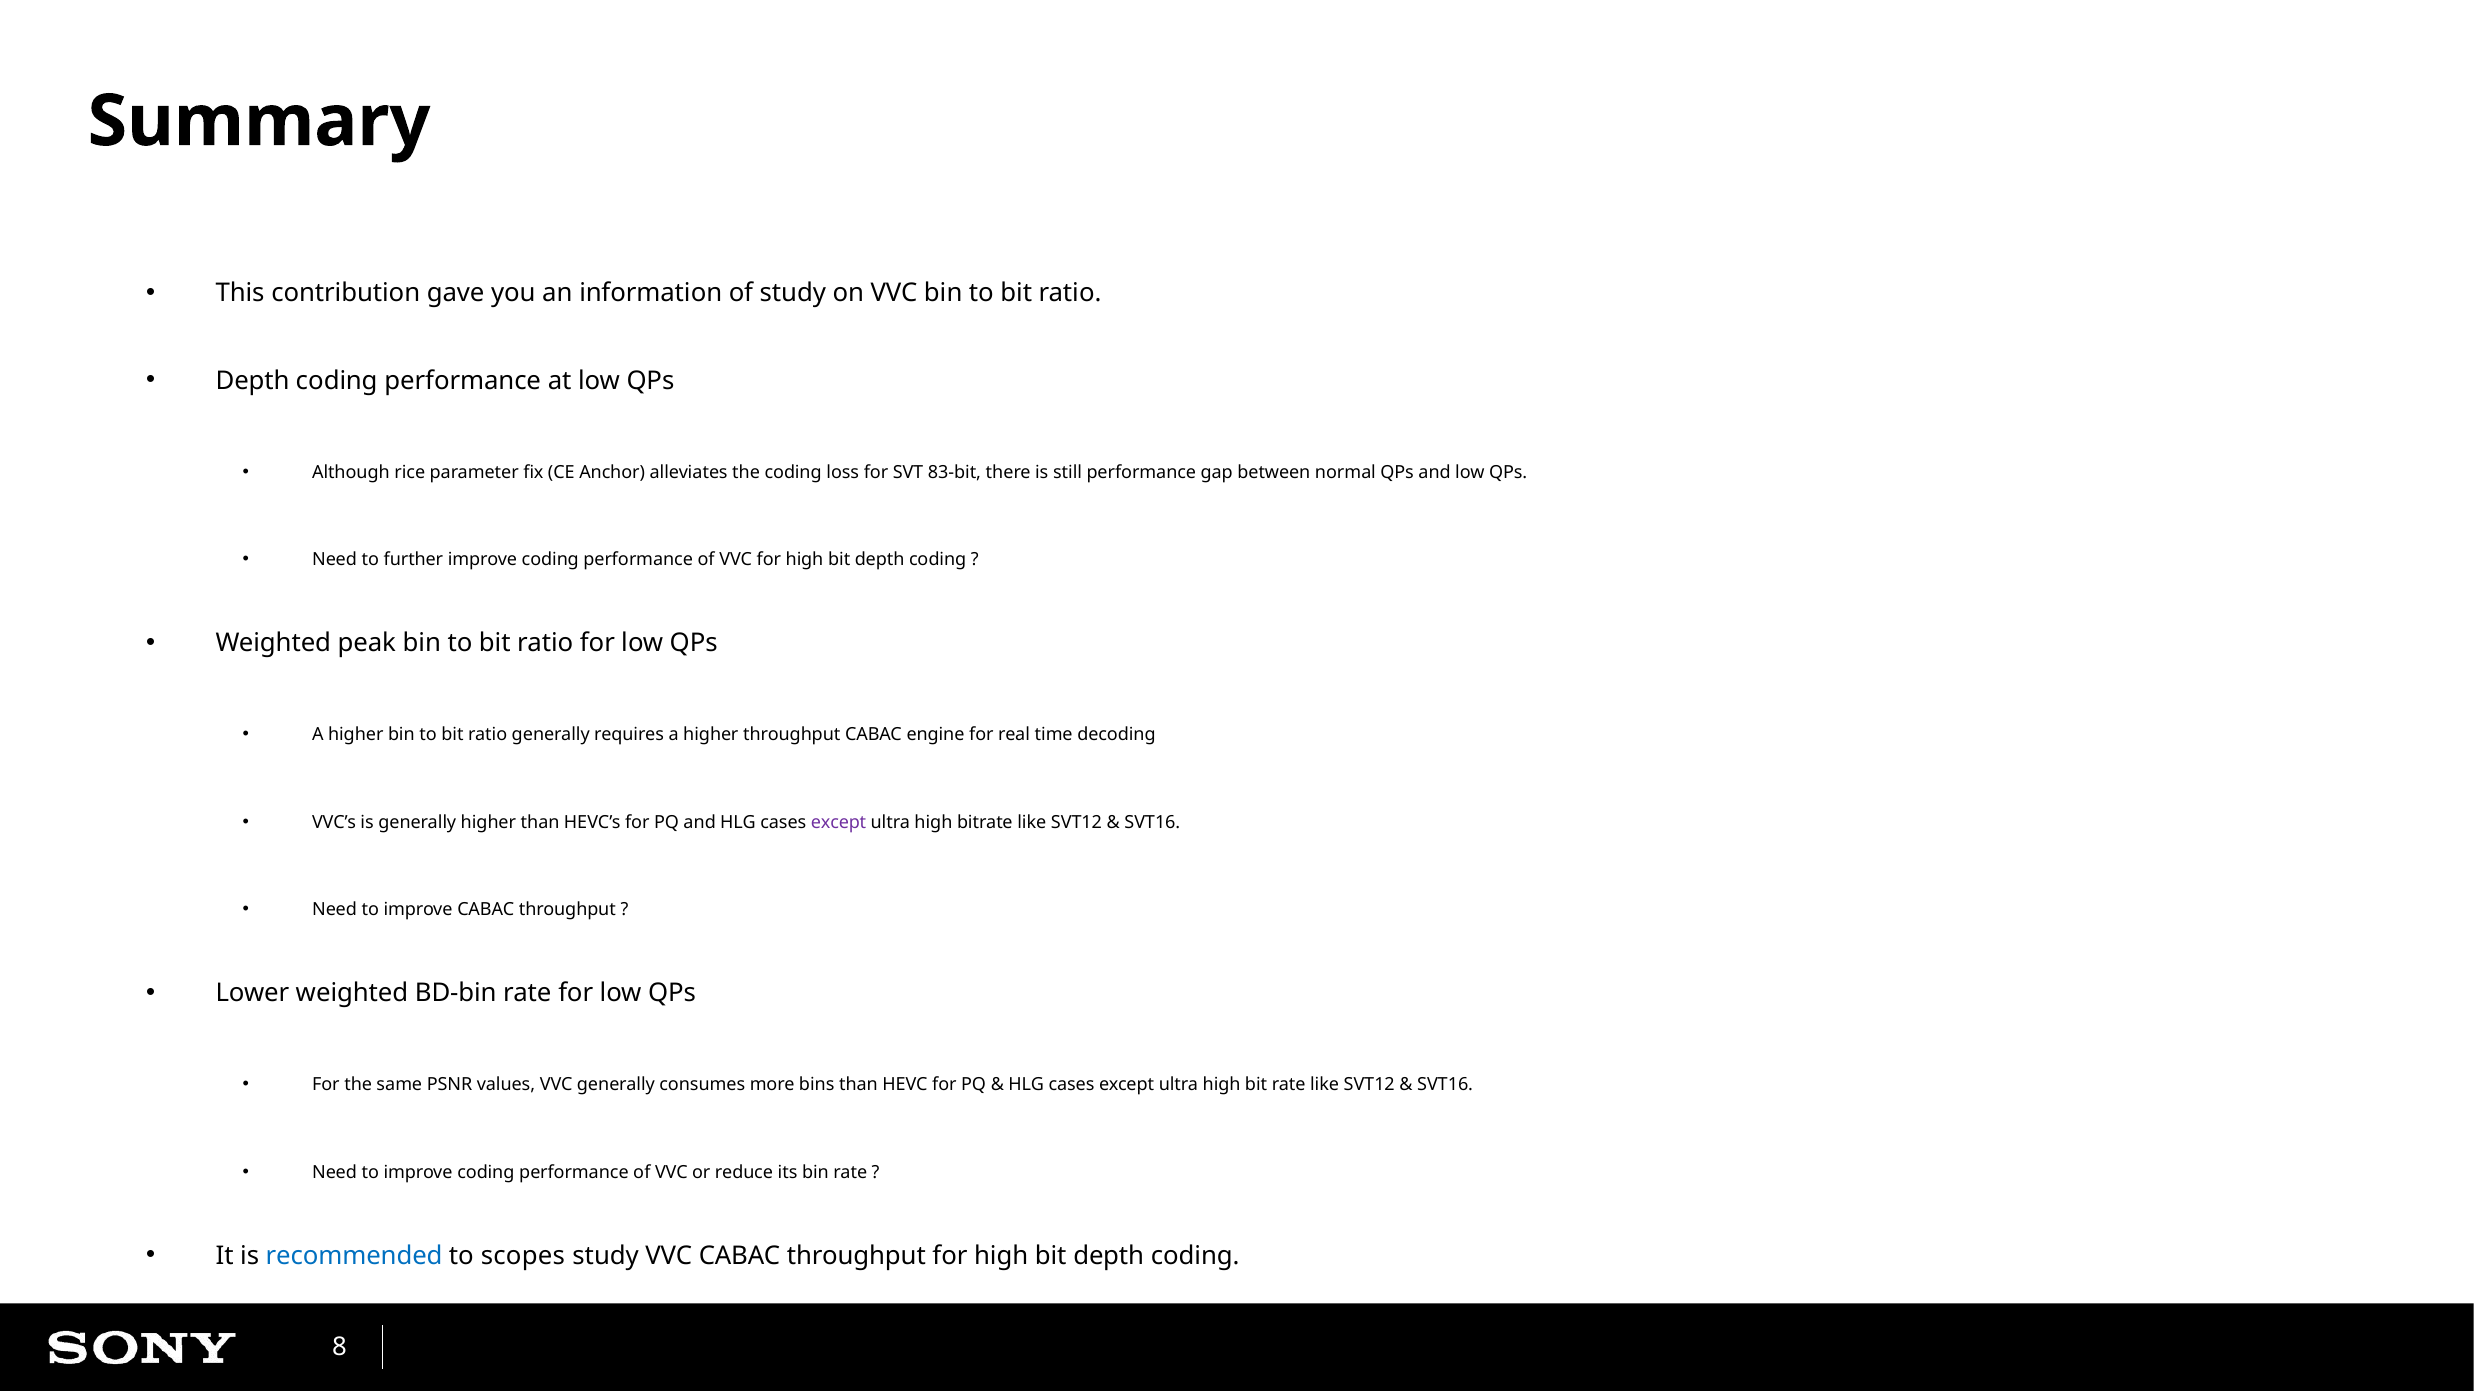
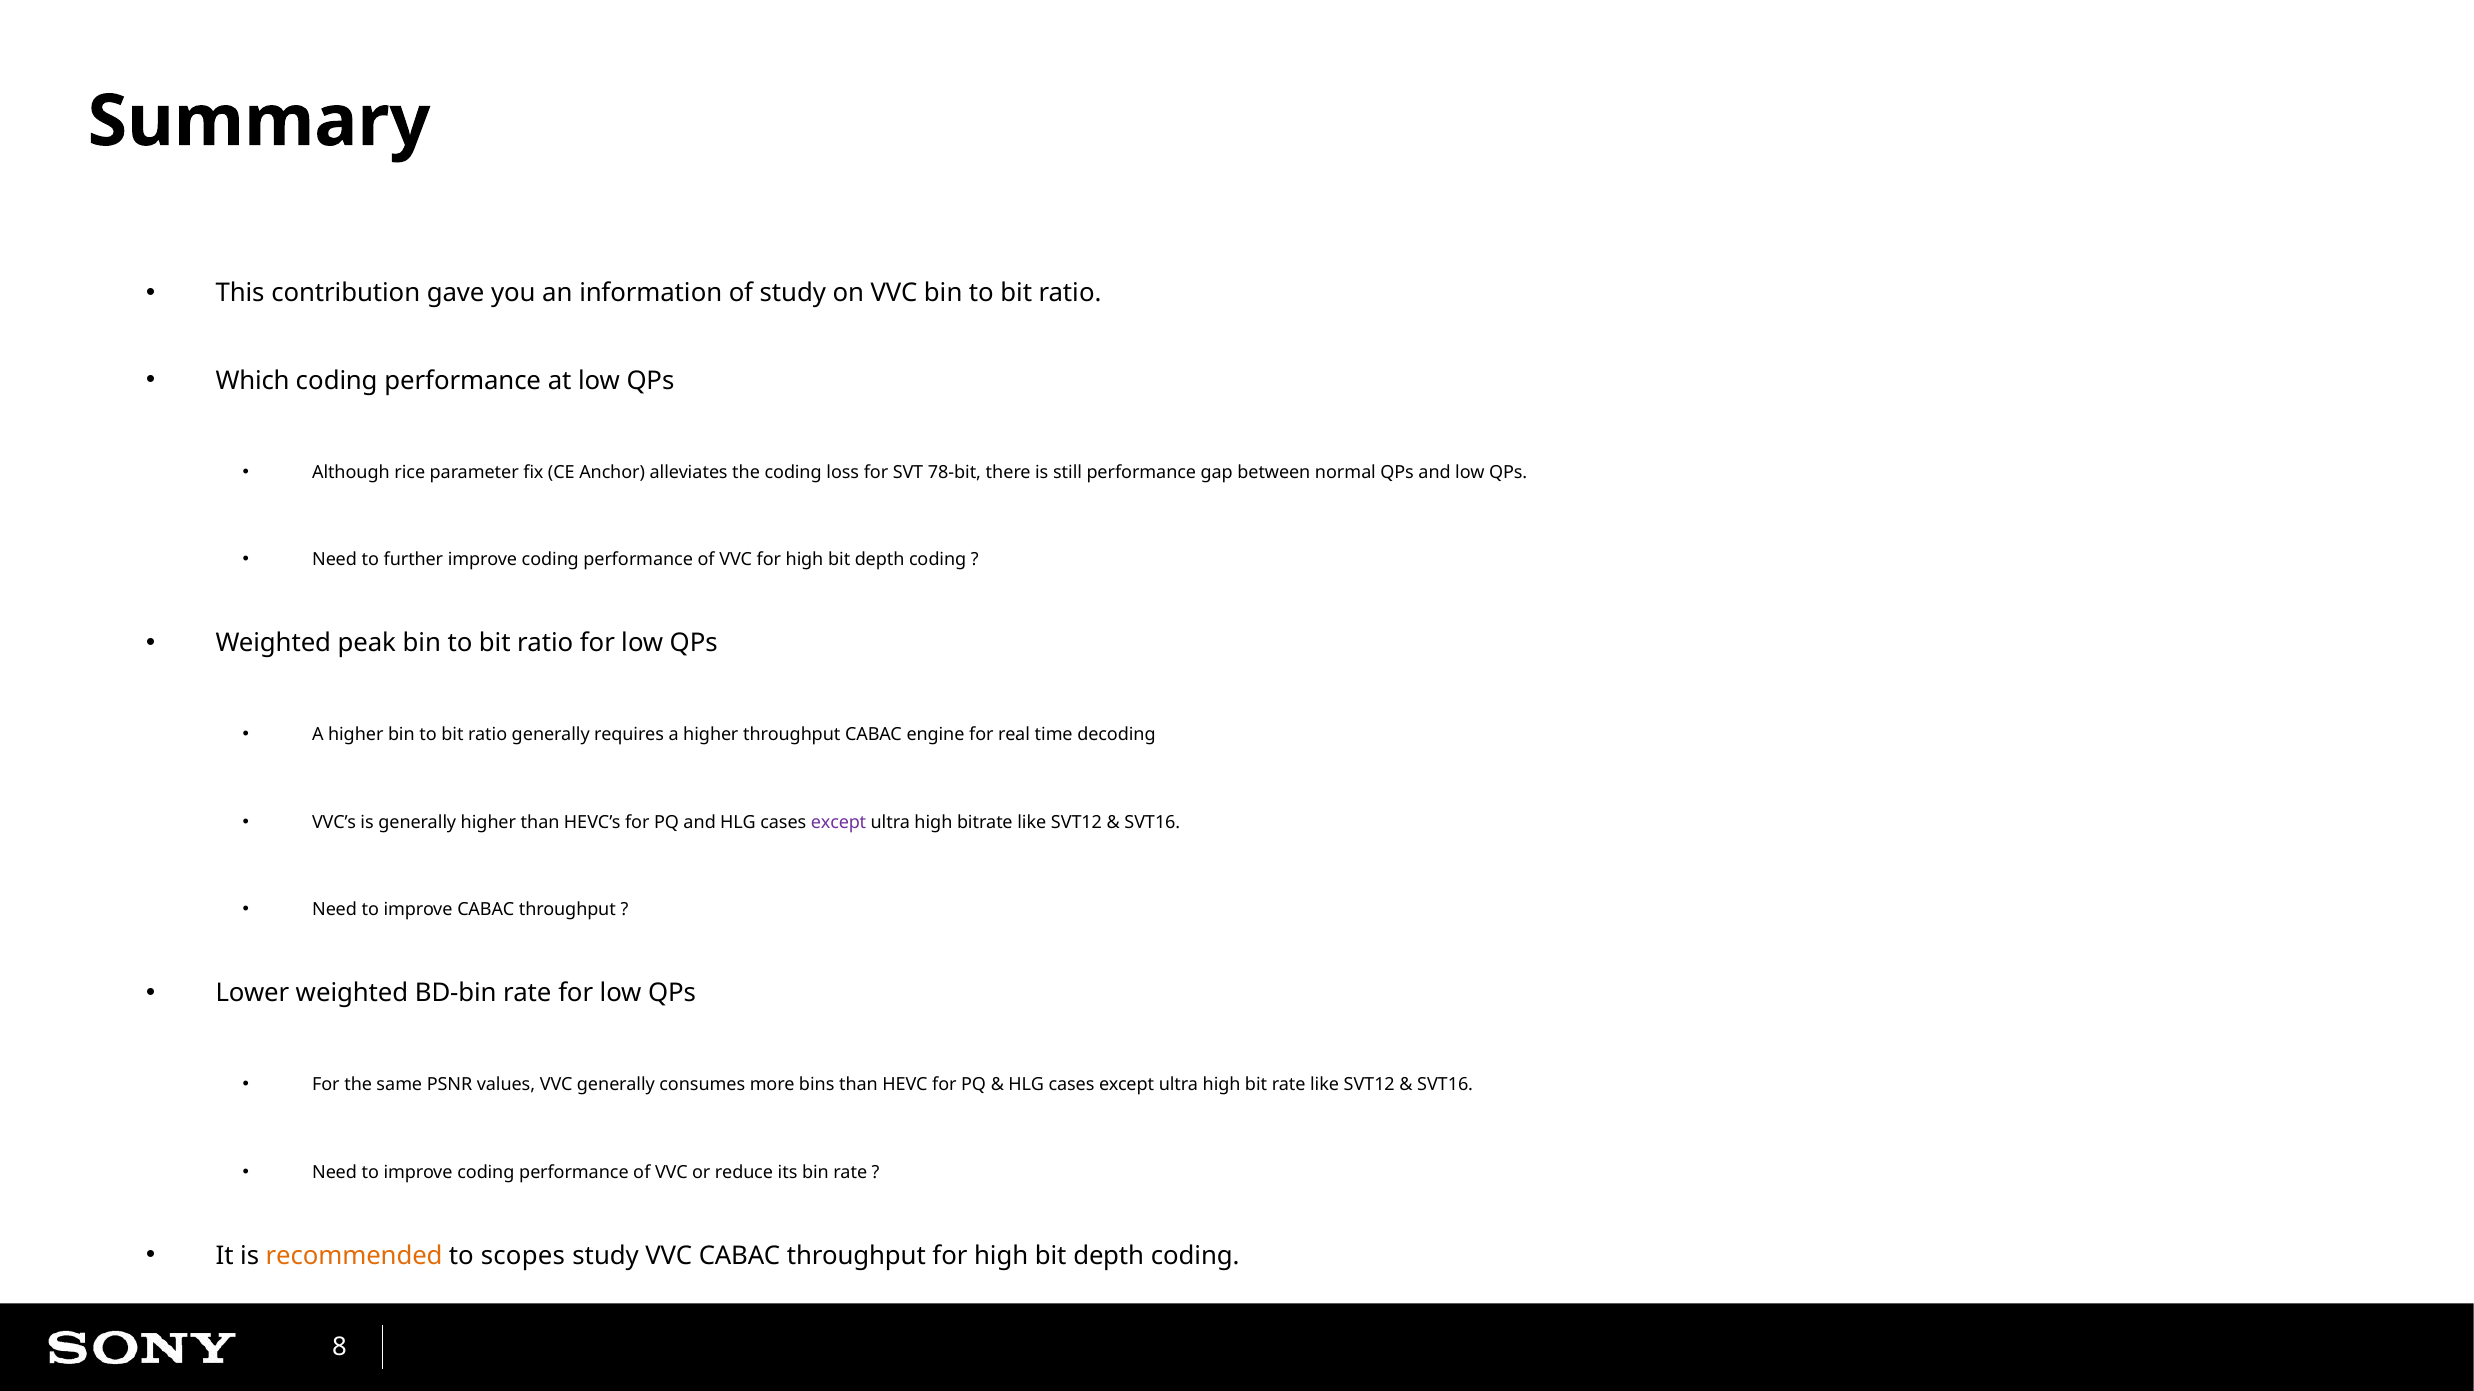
Depth: Depth -> Which (253, 380)
83-bit: 83-bit -> 78-bit (955, 472)
recommended colour: blue -> orange (354, 1255)
